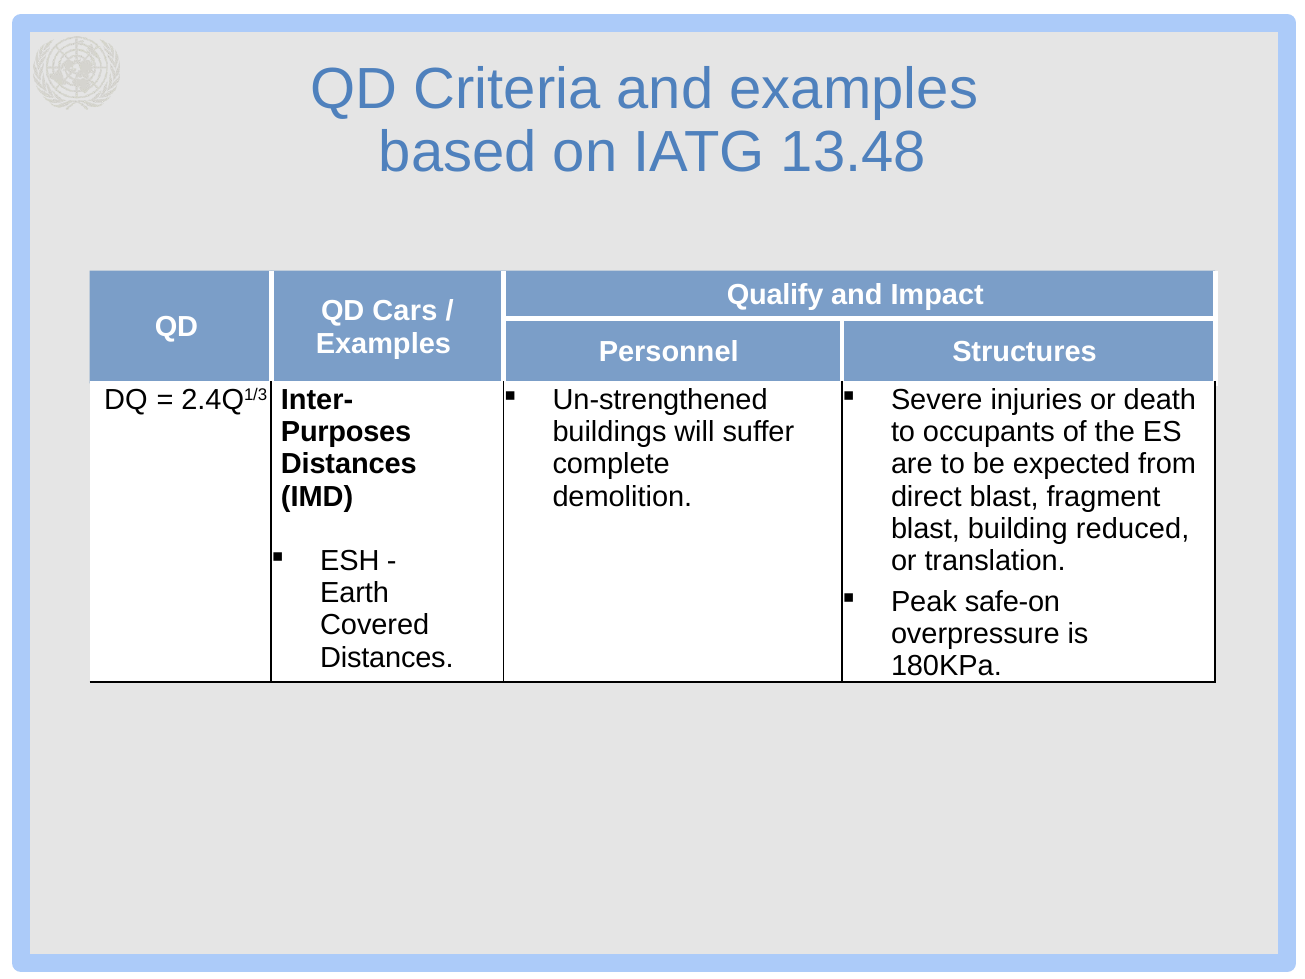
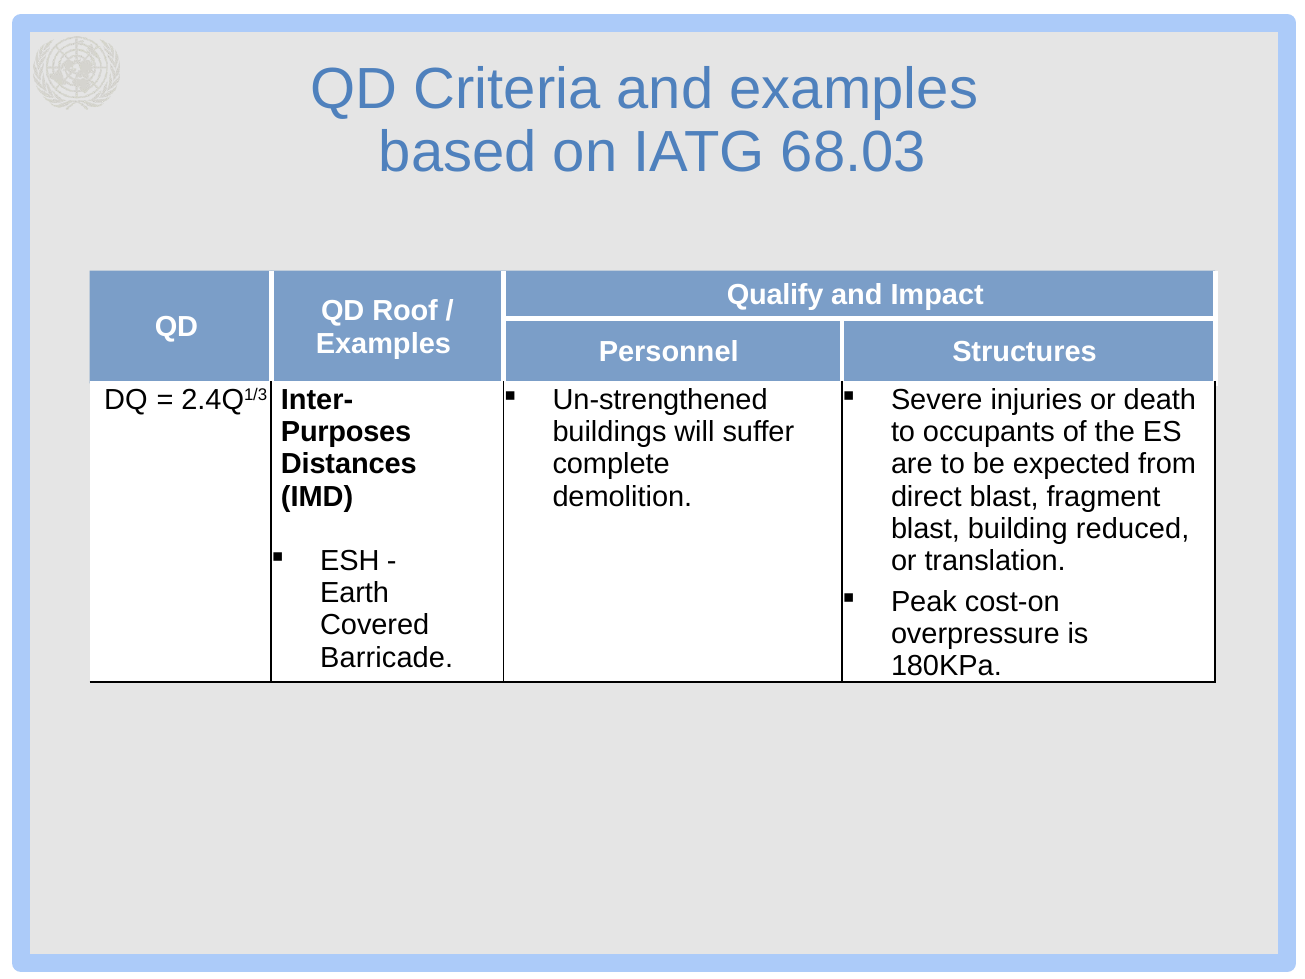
13.48: 13.48 -> 68.03 (853, 152)
Cars: Cars -> Roof (405, 311)
safe-on: safe-on -> cost-on (1012, 602)
Distances: Distances -> Barricade (387, 657)
